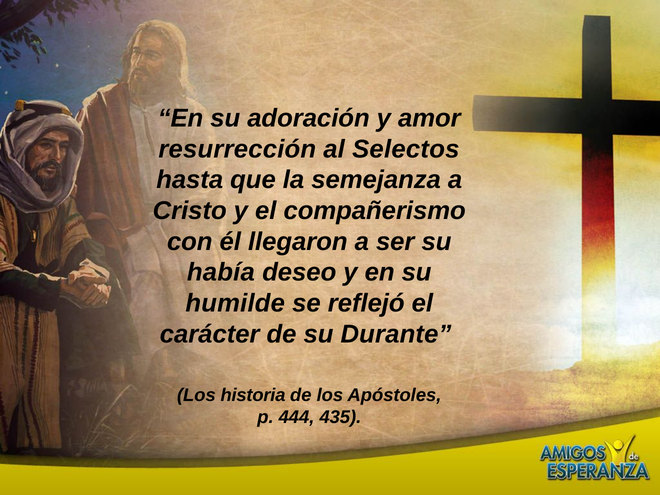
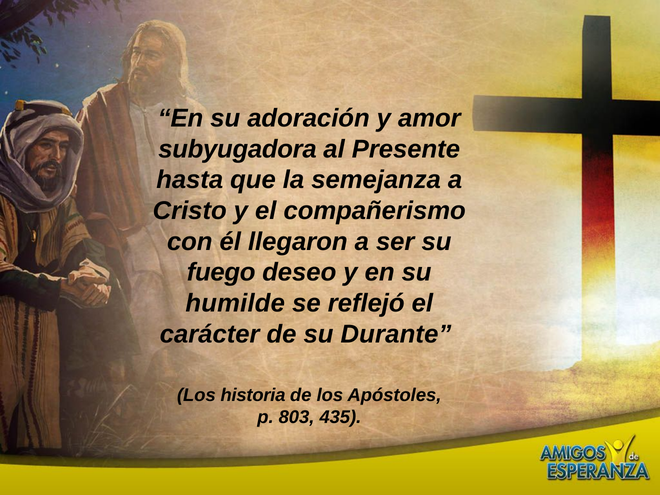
resurrección: resurrección -> subyugadora (237, 149)
Selectos: Selectos -> Presente (406, 149)
había: había -> fuego (221, 272)
444: 444 -> 803 (297, 417)
